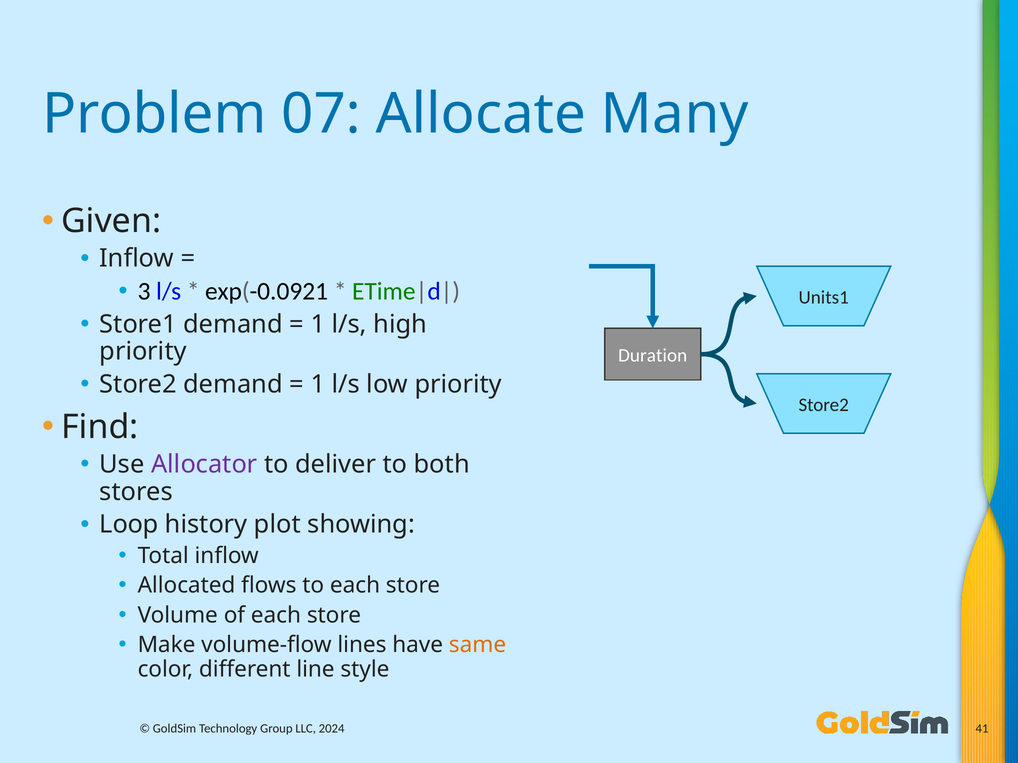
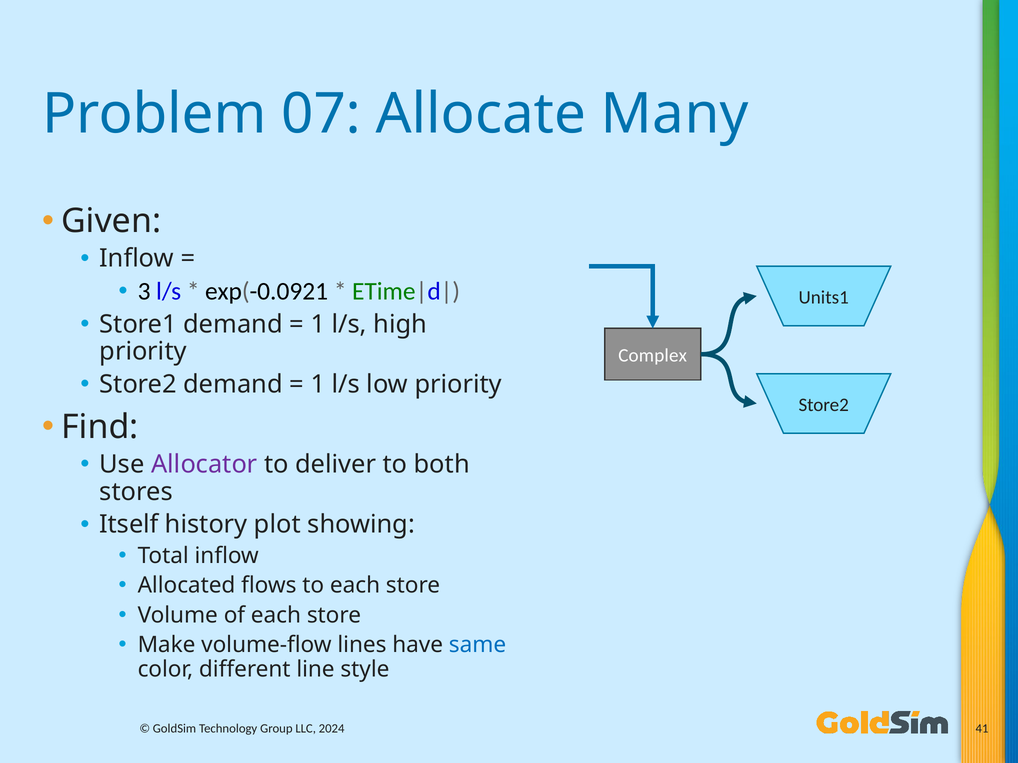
Duration: Duration -> Complex (653, 356)
Loop: Loop -> Itself (129, 525)
same colour: orange -> blue (477, 645)
